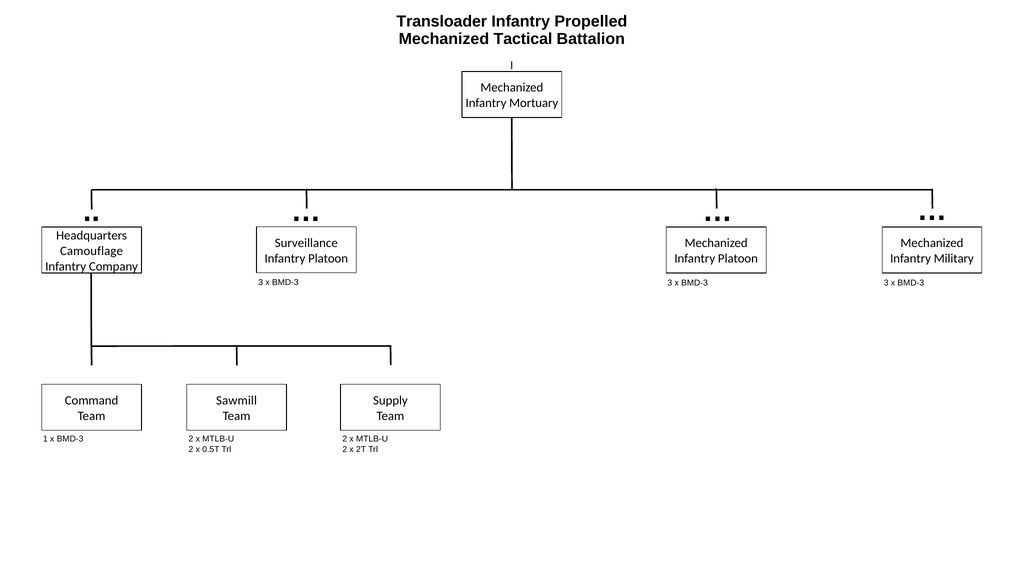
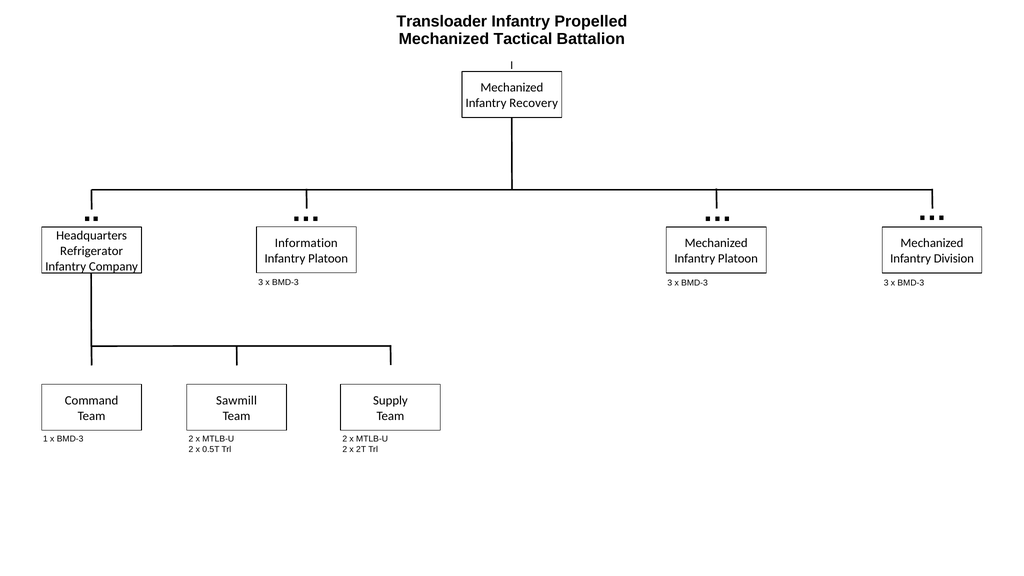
Mortuary: Mortuary -> Recovery (534, 103)
Surveillance: Surveillance -> Information (306, 243)
Camouflage: Camouflage -> Refrigerator (92, 251)
Military: Military -> Division (954, 259)
